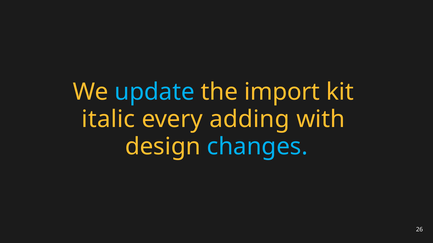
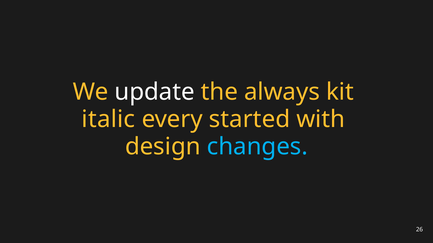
update colour: light blue -> white (155, 92)
import: import -> always (282, 92)
adding: adding -> started (250, 119)
